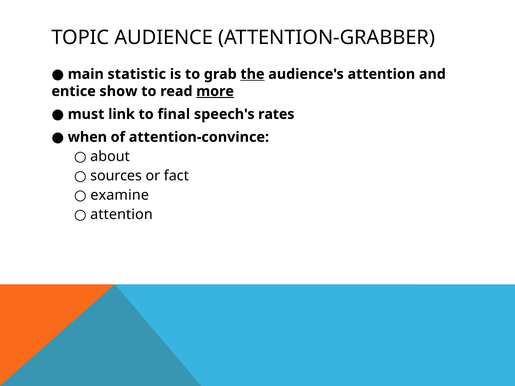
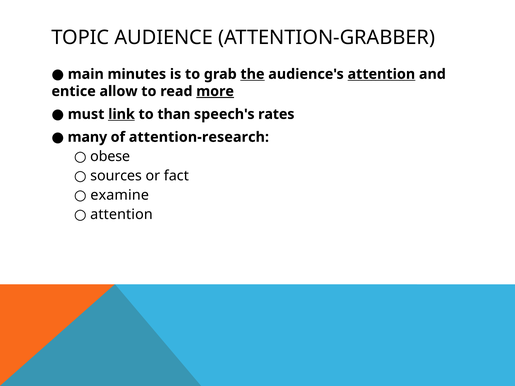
statistic: statistic -> minutes (137, 74)
attention underline: none -> present (381, 74)
show: show -> allow (119, 91)
link underline: none -> present (121, 114)
final: final -> than (174, 114)
when: when -> many (87, 137)
attention-convince: attention-convince -> attention-research (199, 137)
about: about -> obese (110, 157)
